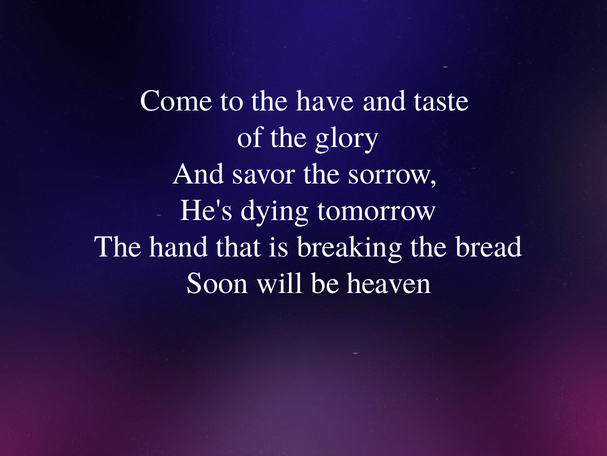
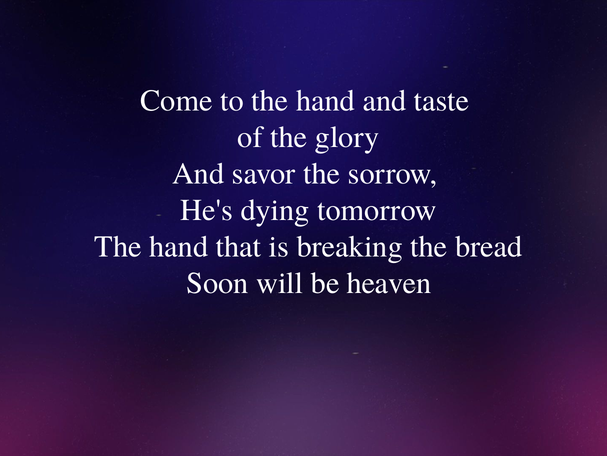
to the have: have -> hand (326, 101)
